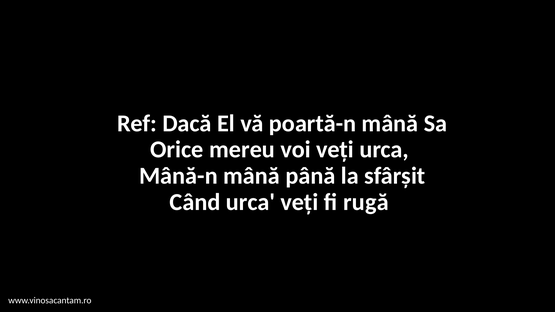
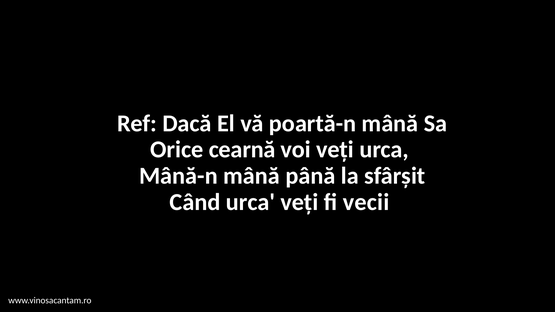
mereu: mereu -> cearnă (242, 150)
rugă: rugă -> vecii (366, 202)
